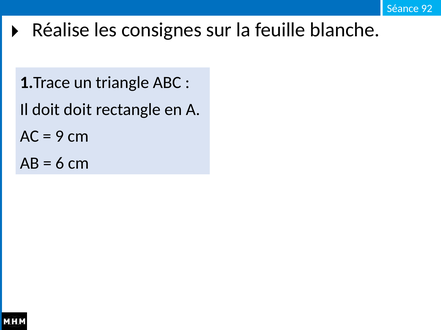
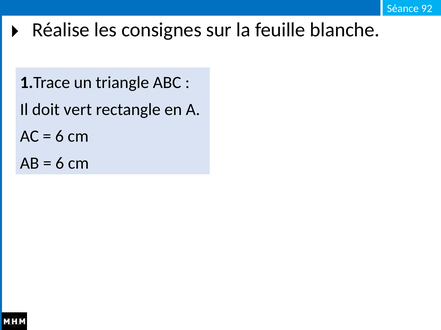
doit doit: doit -> vert (78, 110)
9: 9 -> 6 (59, 137)
